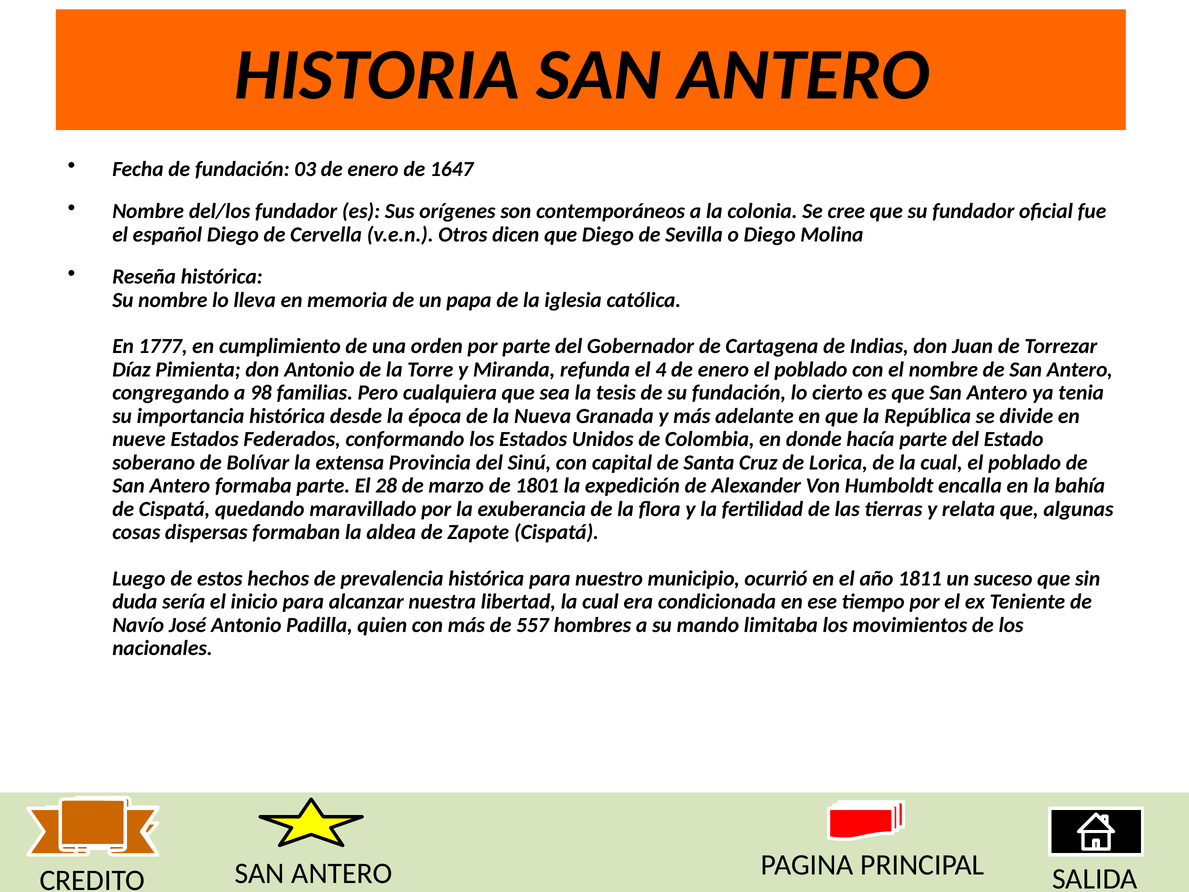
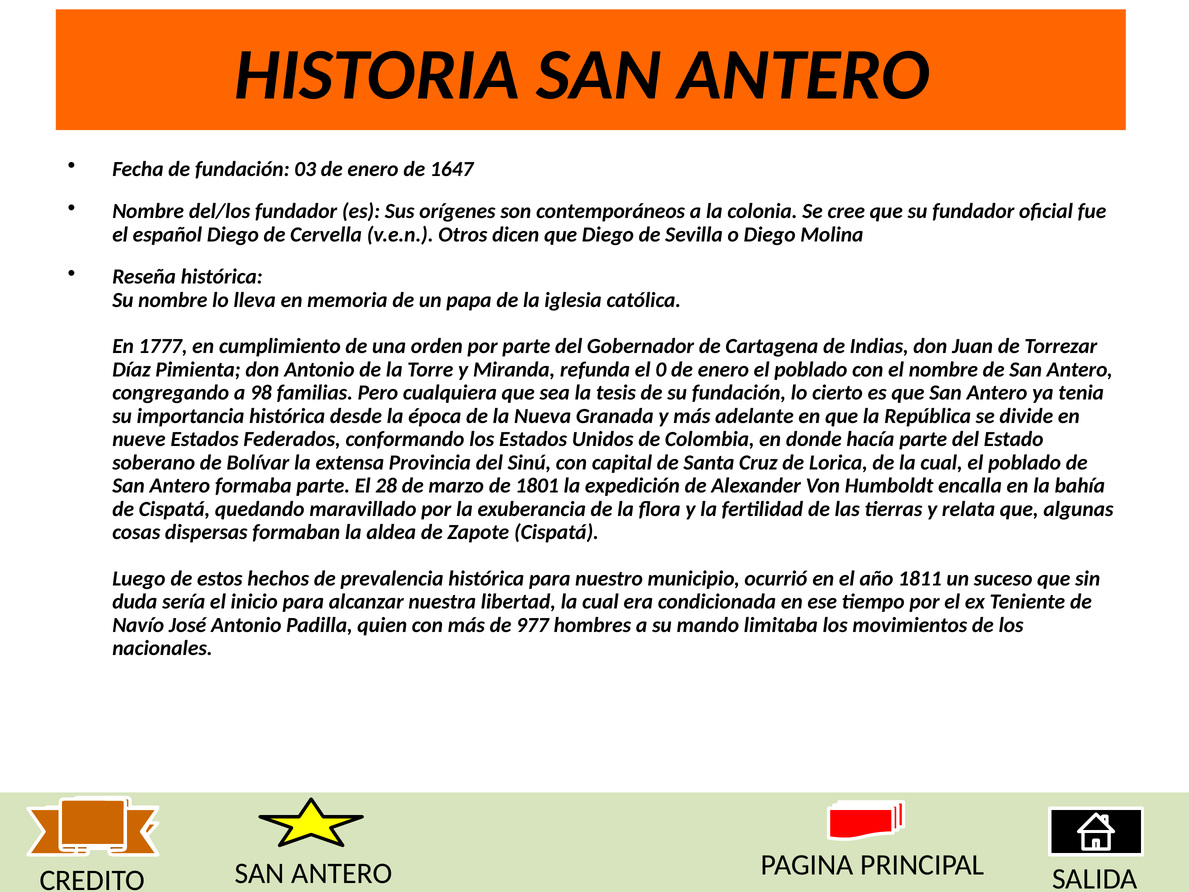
4: 4 -> 0 (661, 370)
557: 557 -> 977 (533, 625)
